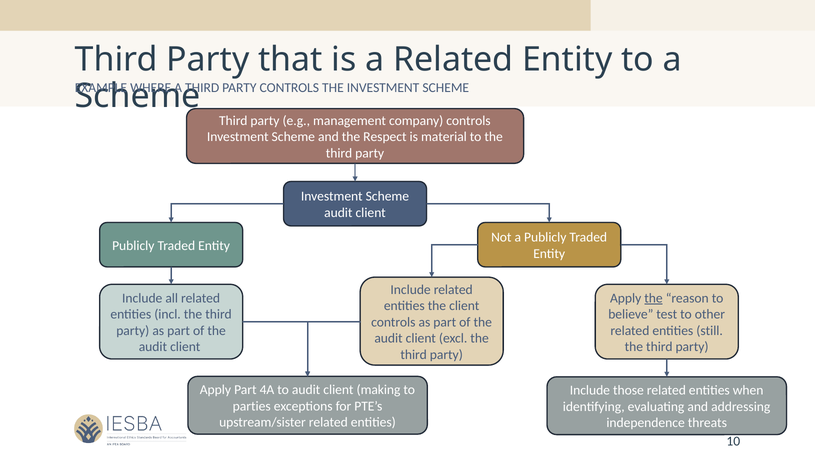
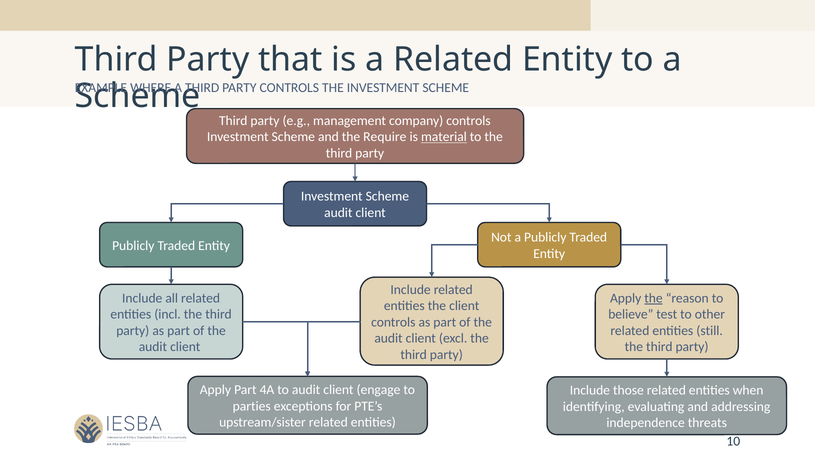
Respect: Respect -> Require (385, 137)
material underline: none -> present (444, 137)
making: making -> engage (378, 390)
